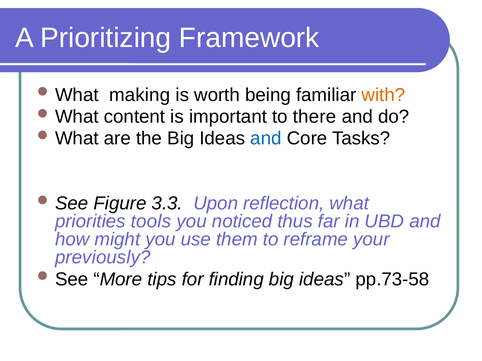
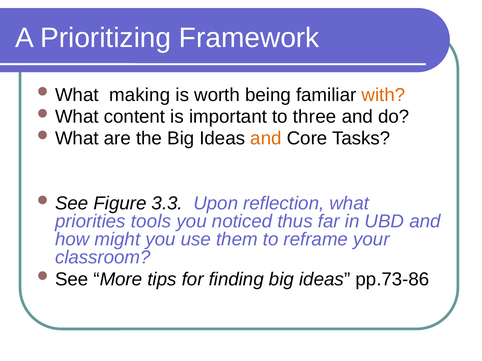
there: there -> three (315, 117)
and colour: blue -> orange (266, 139)
previously: previously -> classroom (103, 258)
pp.73-58: pp.73-58 -> pp.73-86 (392, 280)
